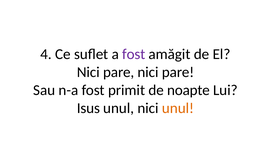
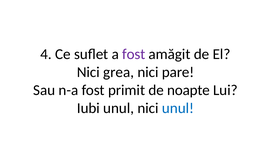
pare: pare -> grea (119, 72)
Isus: Isus -> Iubi (88, 108)
unul colour: orange -> blue (178, 108)
